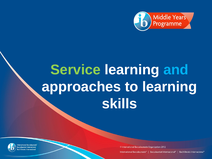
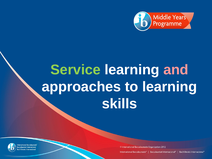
and colour: light blue -> pink (176, 70)
